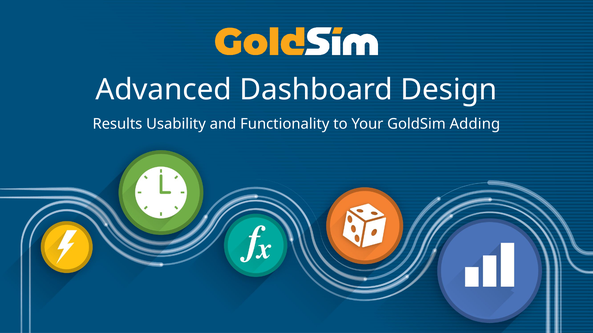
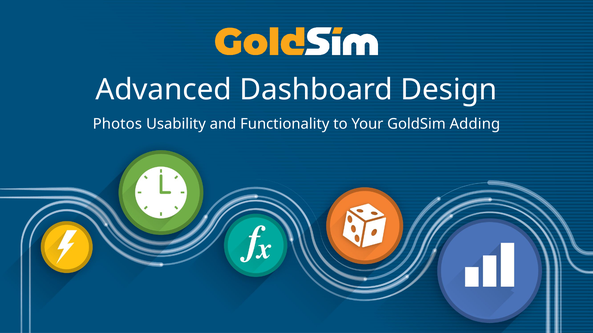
Results: Results -> Photos (117, 124)
